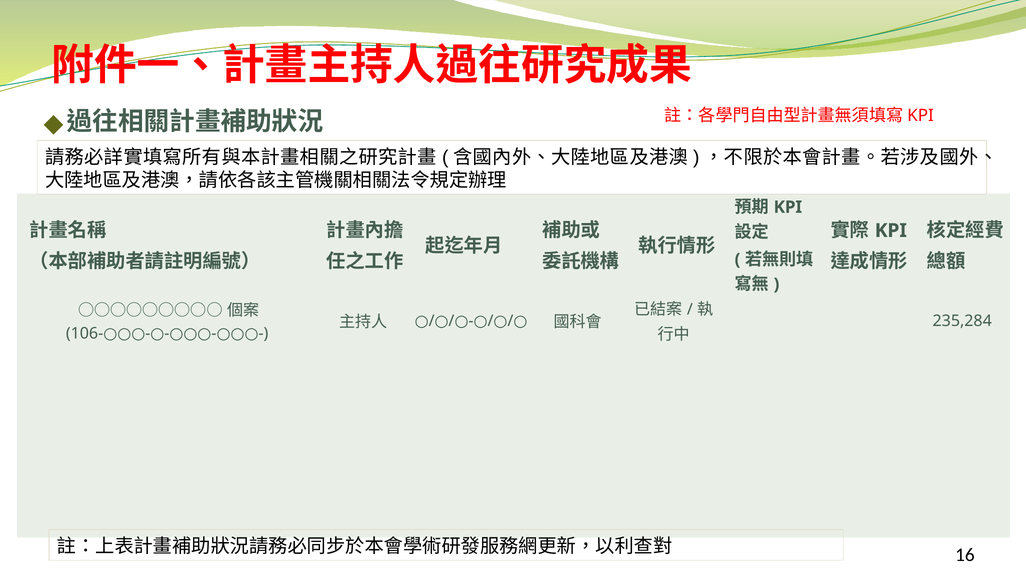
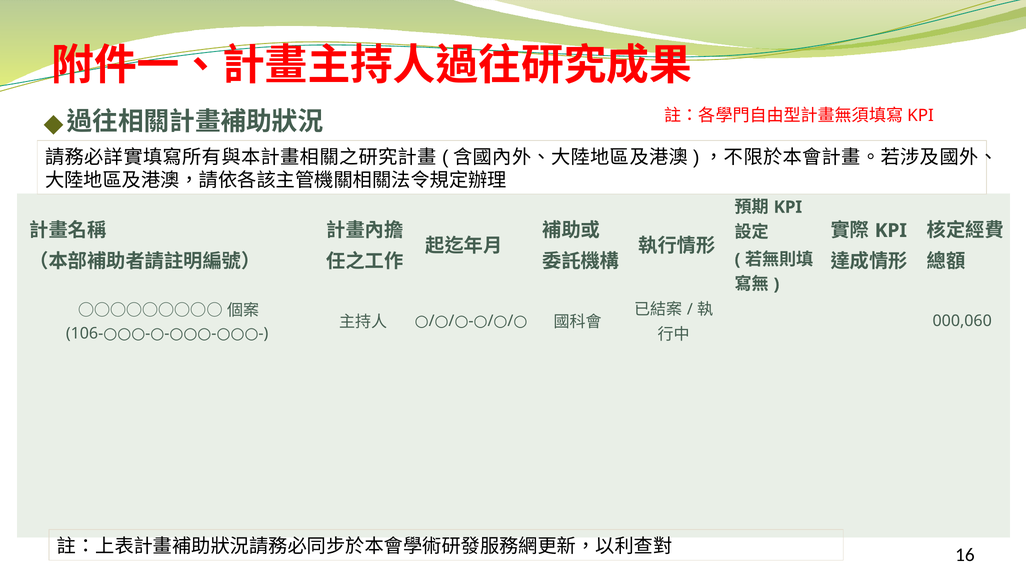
235,284: 235,284 -> 000,060 (962, 321)
